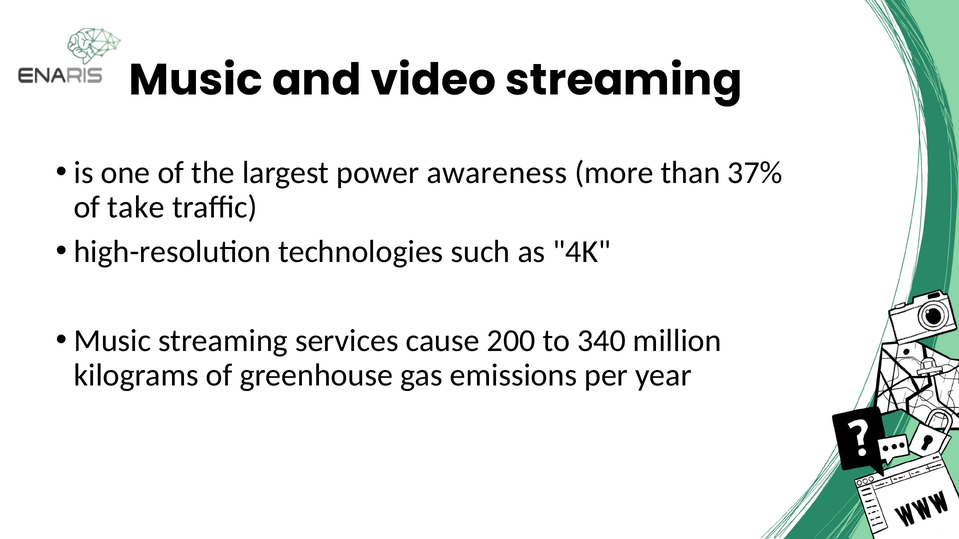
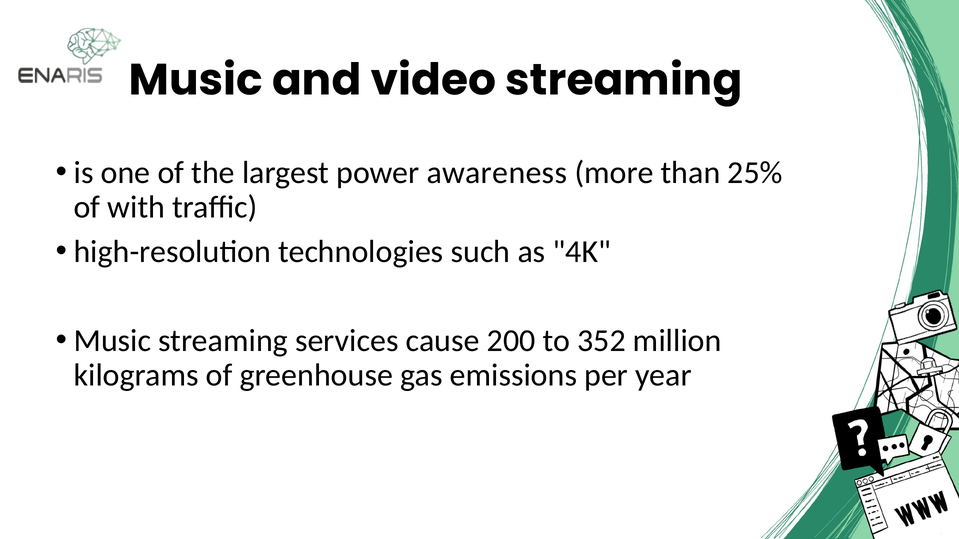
37%: 37% -> 25% (755, 173)
take: take -> with (136, 207)
340: 340 -> 352 (601, 341)
